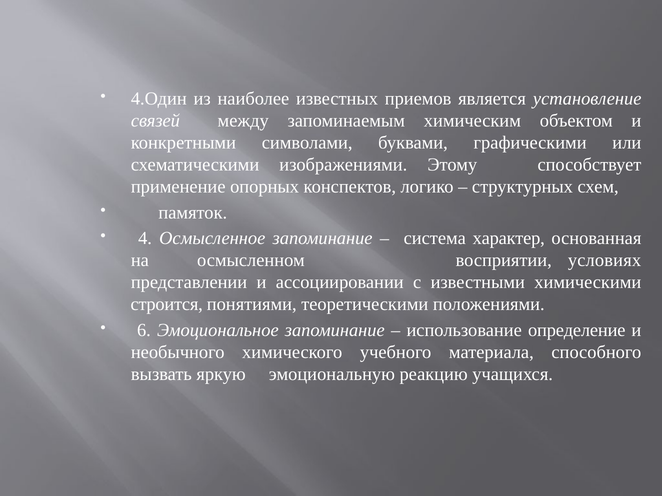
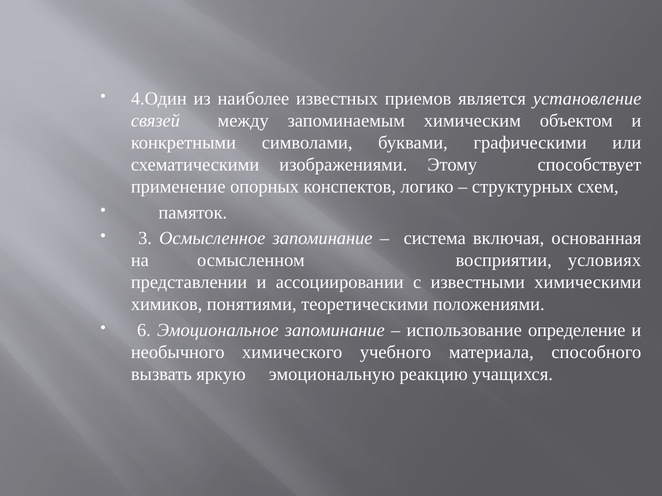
4: 4 -> 3 (145, 238)
характер: характер -> включая (509, 238)
строится: строится -> химиков (167, 305)
